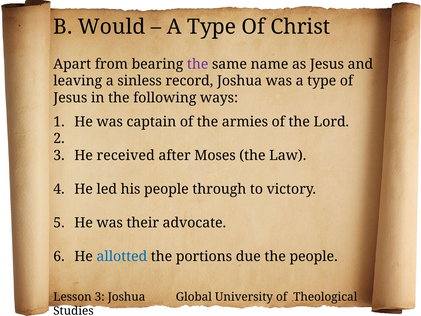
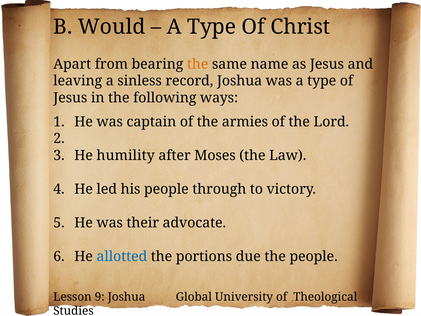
the colour: purple -> orange (198, 64)
received: received -> humility (126, 155)
Lesson 3: 3 -> 9 (100, 297)
